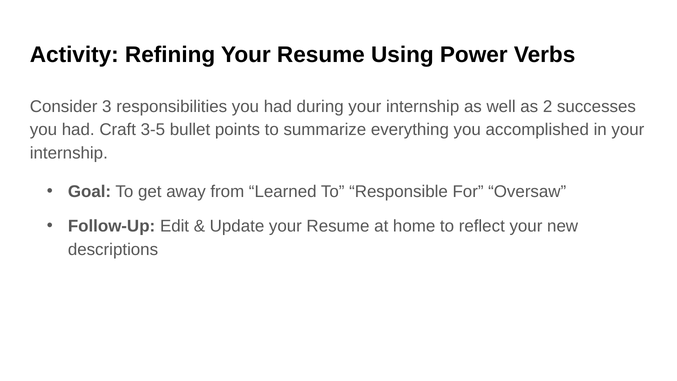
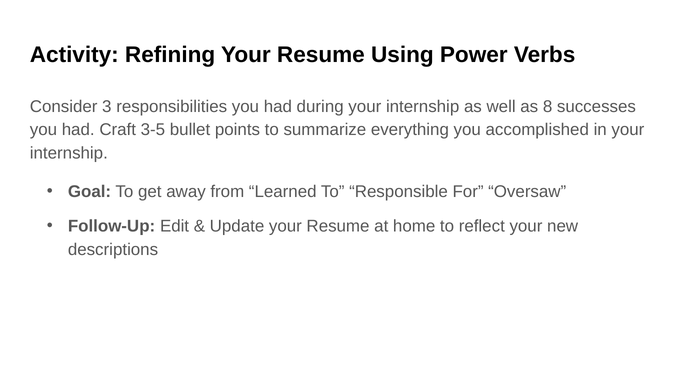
2: 2 -> 8 (548, 106)
